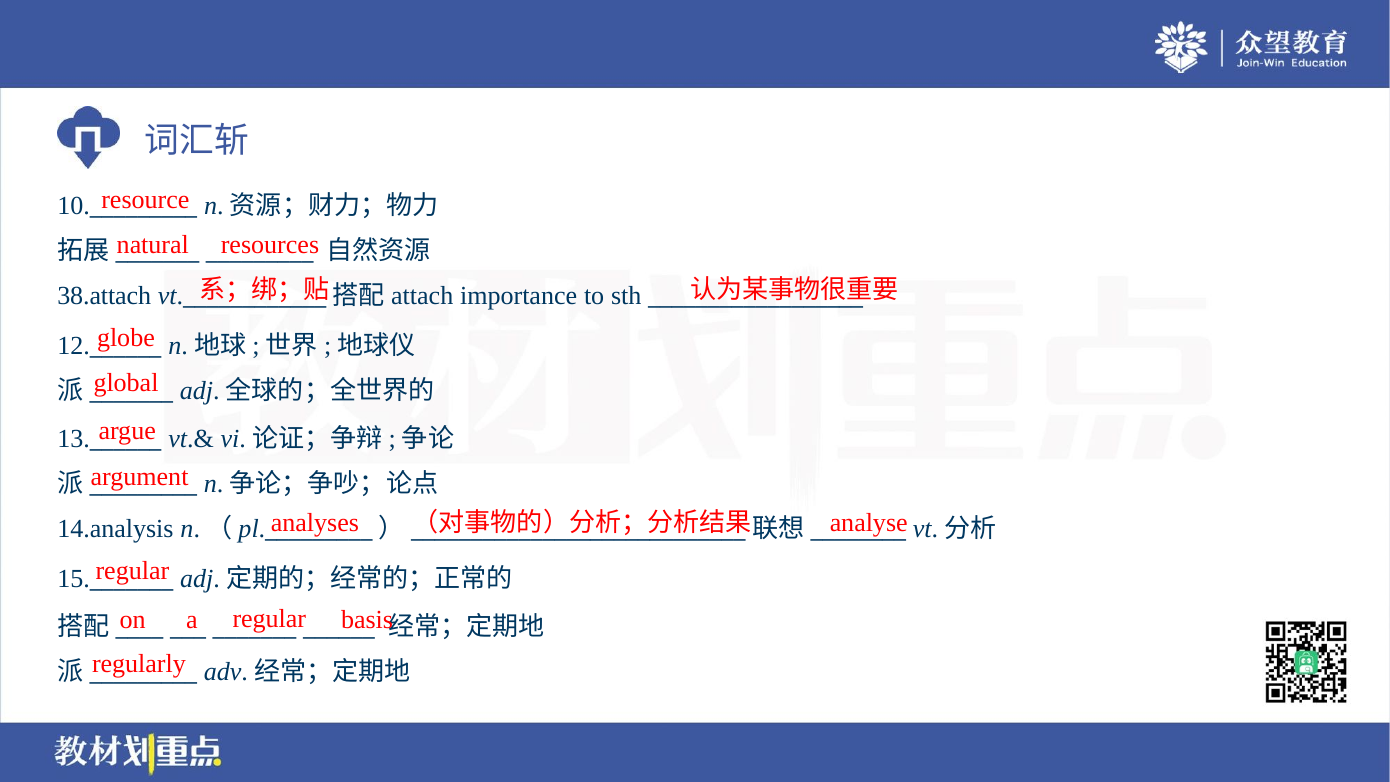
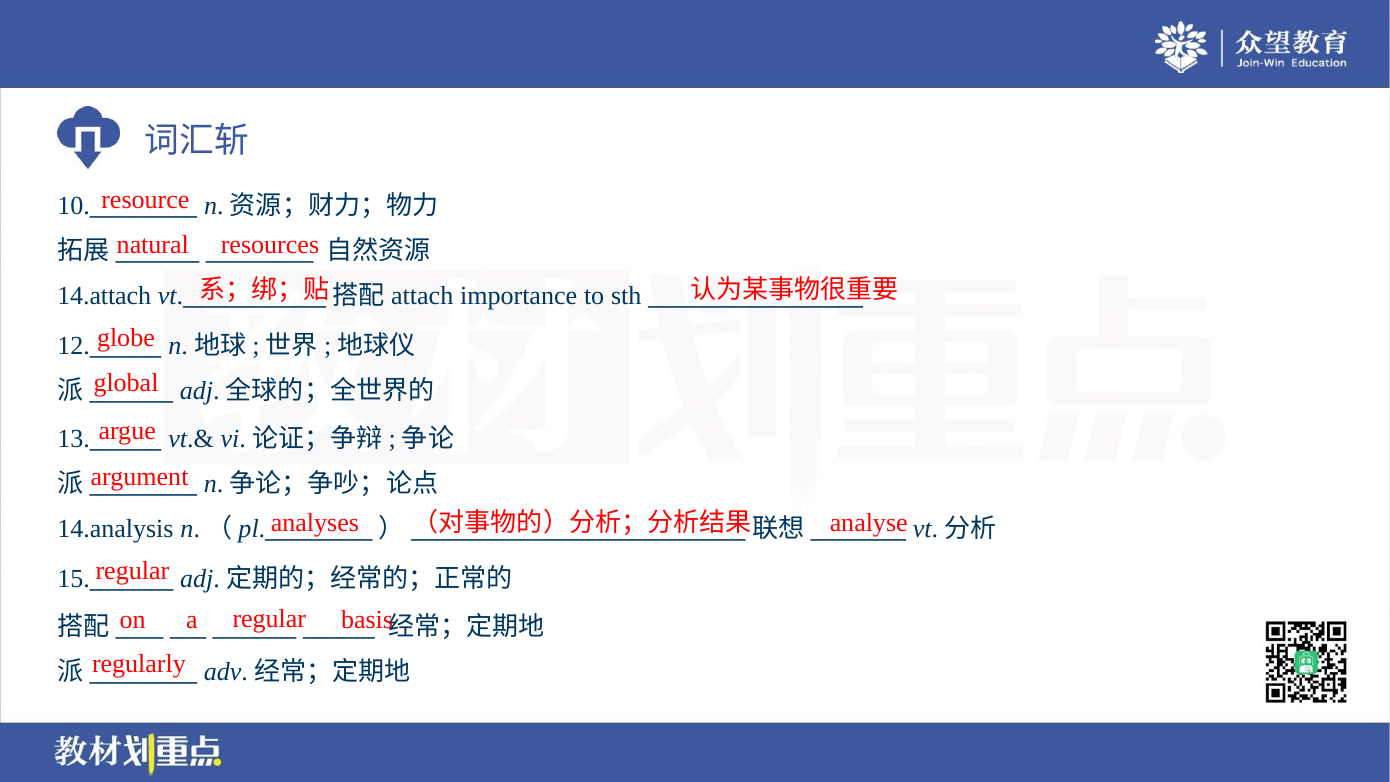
38.attach: 38.attach -> 14.attach (104, 296)
